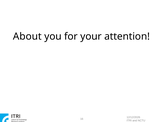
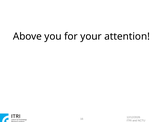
About: About -> Above (27, 36)
